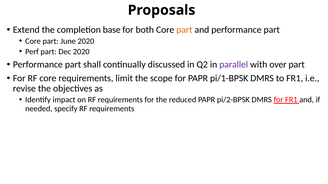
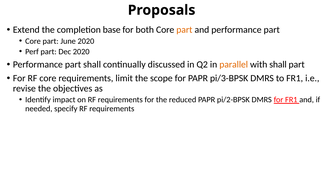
parallel colour: purple -> orange (234, 65)
with over: over -> shall (278, 65)
pi/1-BPSK: pi/1-BPSK -> pi/3-BPSK (229, 78)
